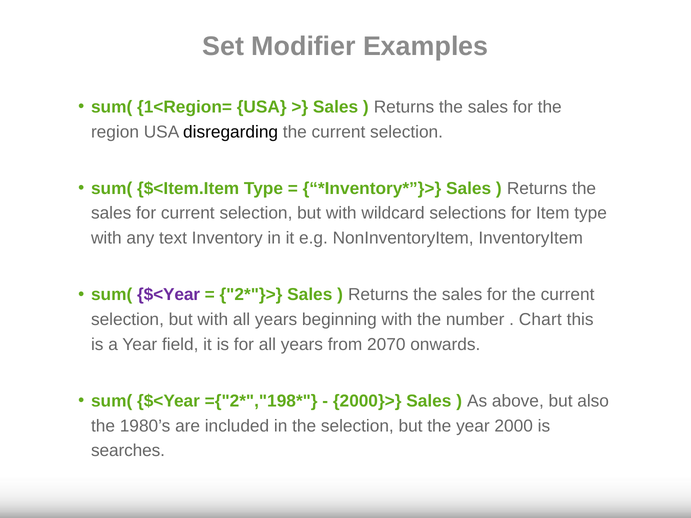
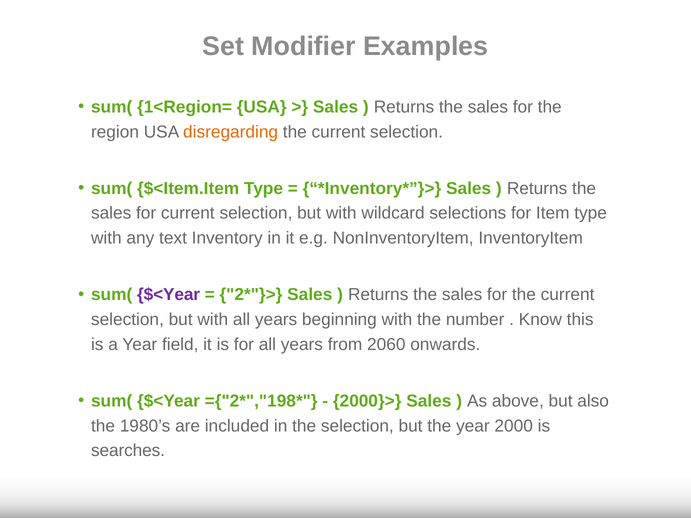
disregarding colour: black -> orange (231, 132)
Chart: Chart -> Know (540, 320)
2070: 2070 -> 2060 (386, 345)
